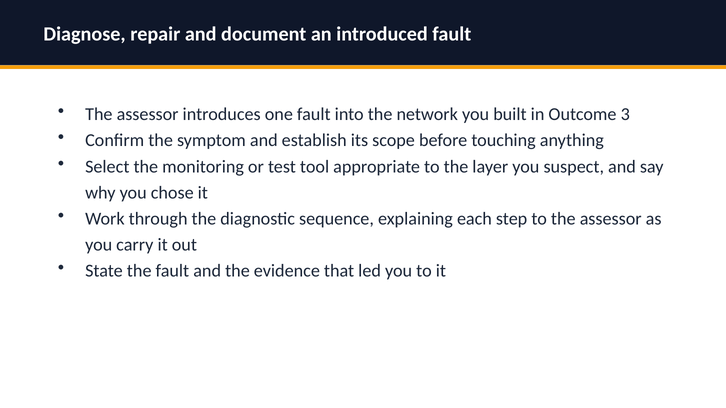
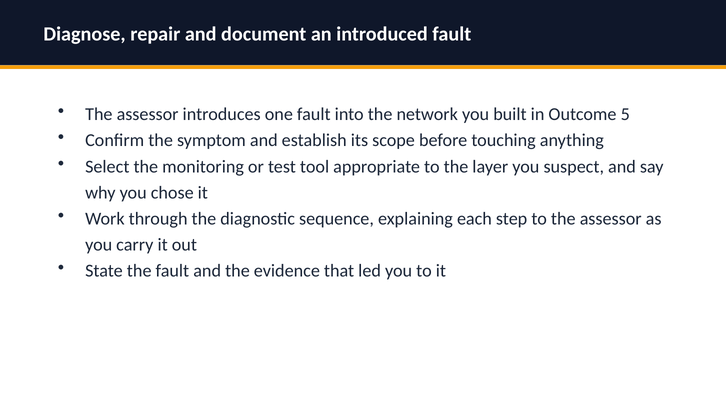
3: 3 -> 5 (625, 114)
